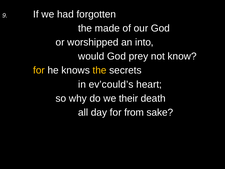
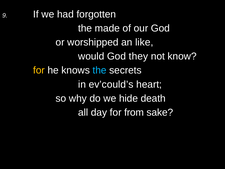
into: into -> like (144, 42)
prey: prey -> they (138, 56)
the colour: yellow -> light blue (100, 70)
their: their -> hide (128, 98)
